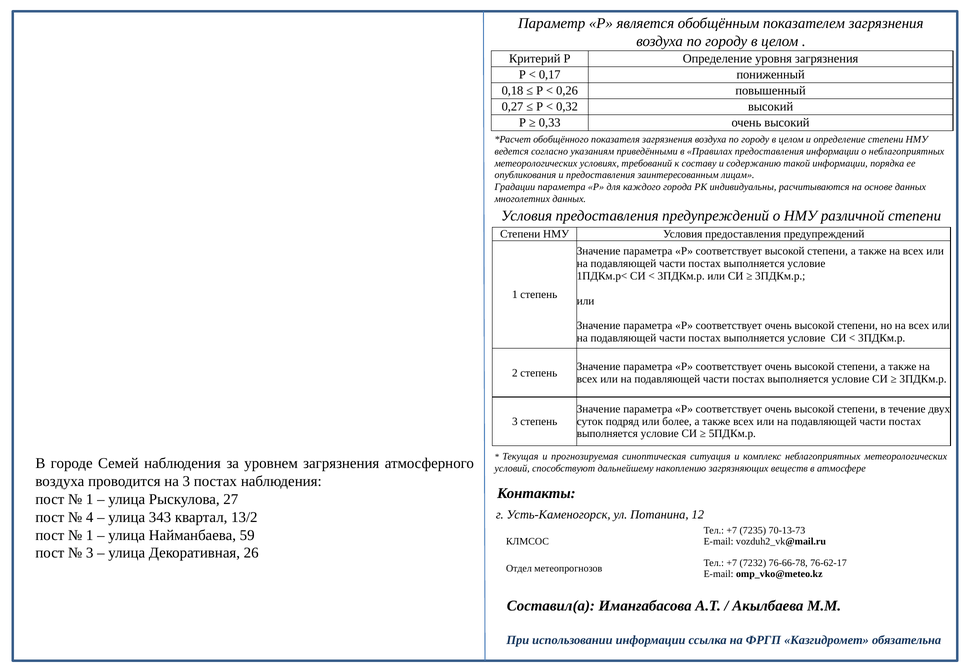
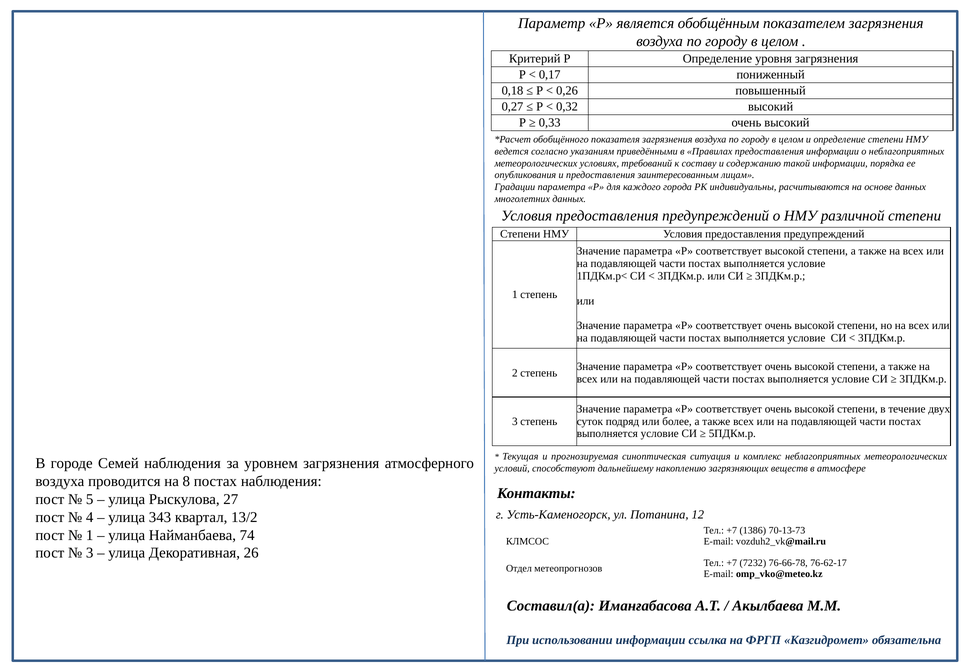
на 3: 3 -> 8 (186, 481)
1: 1 -> 5 (90, 499)
7235: 7235 -> 1386 (753, 530)
59: 59 -> 74 (247, 535)
